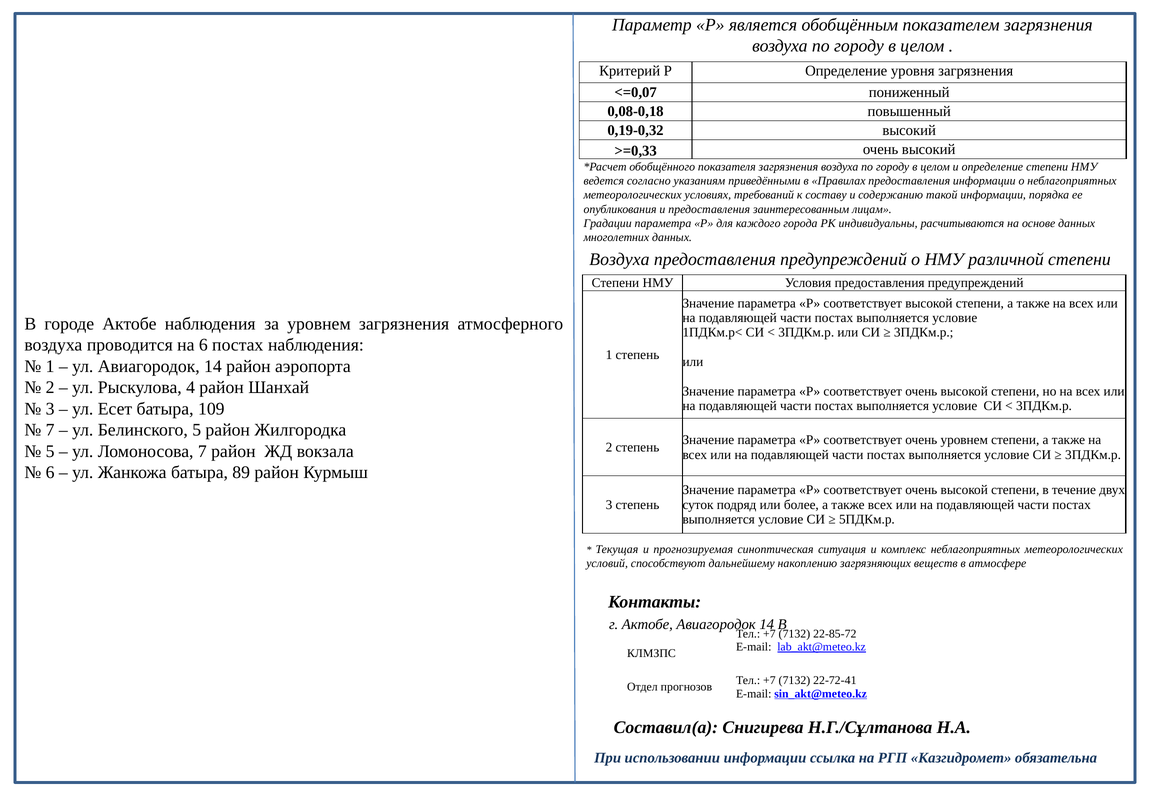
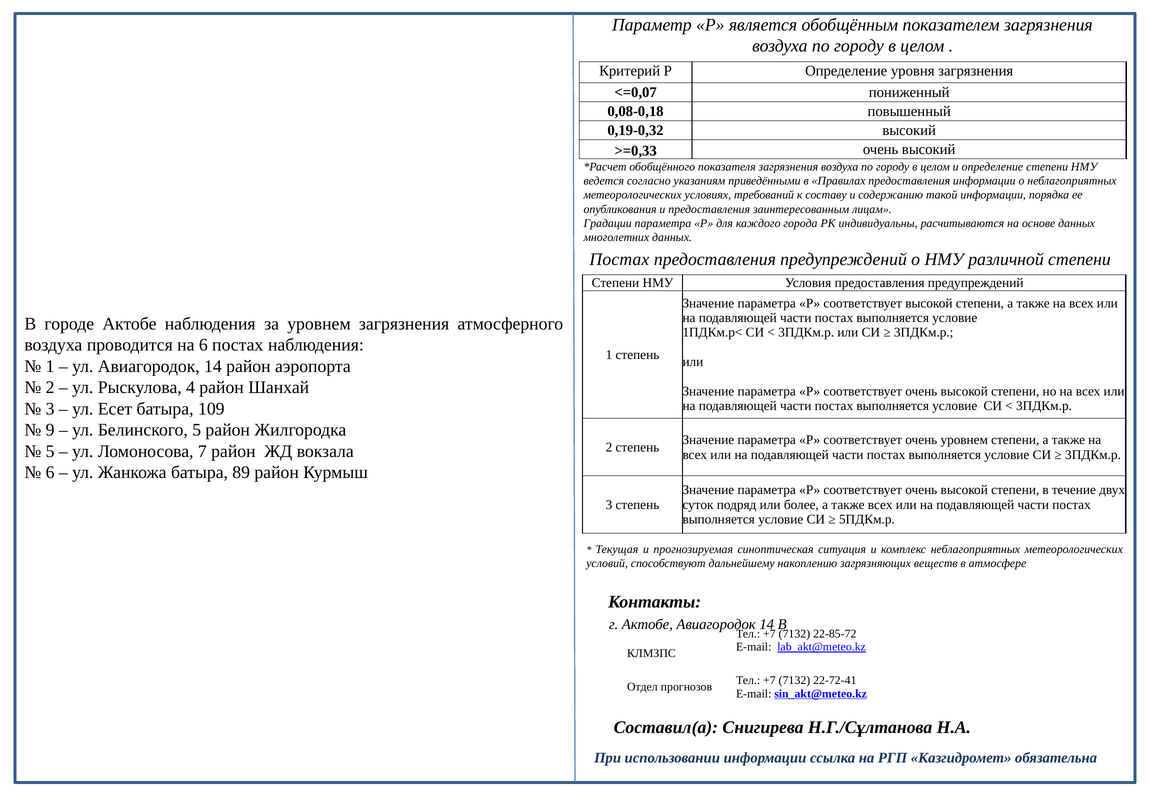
Воздуха: Воздуха -> Постах (619, 260)
7: 7 -> 9 (50, 430)
